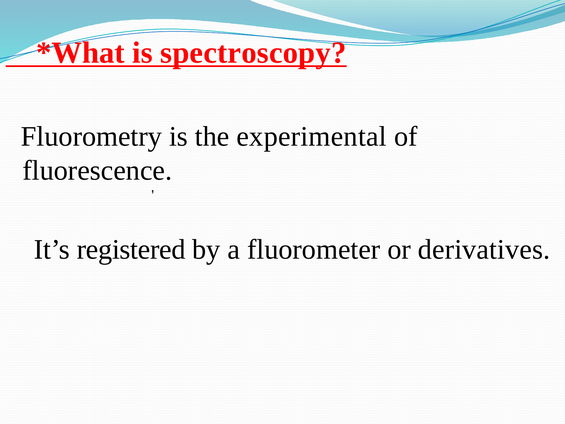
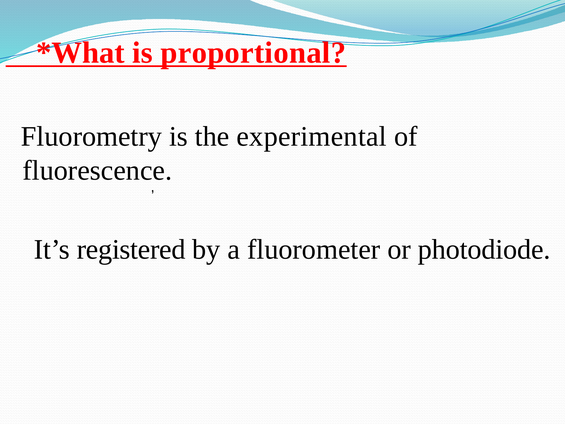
spectroscopy: spectroscopy -> proportional (253, 53)
derivatives: derivatives -> photodiode (484, 249)
